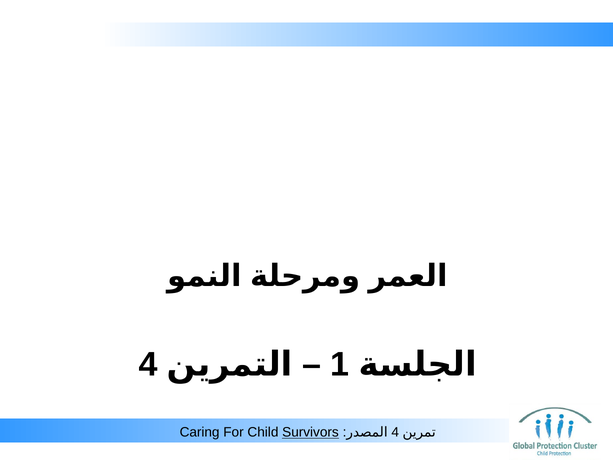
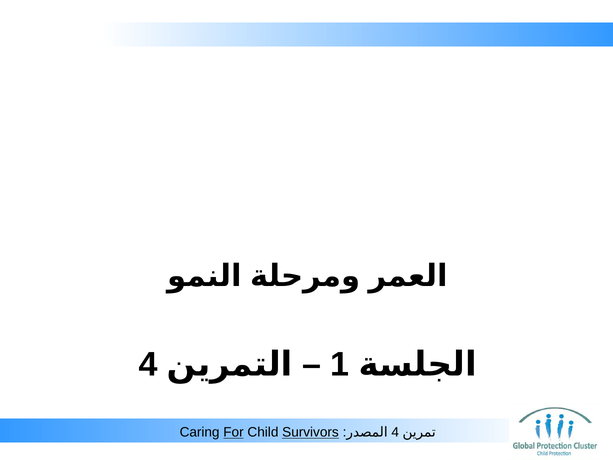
For underline: none -> present (234, 432)
